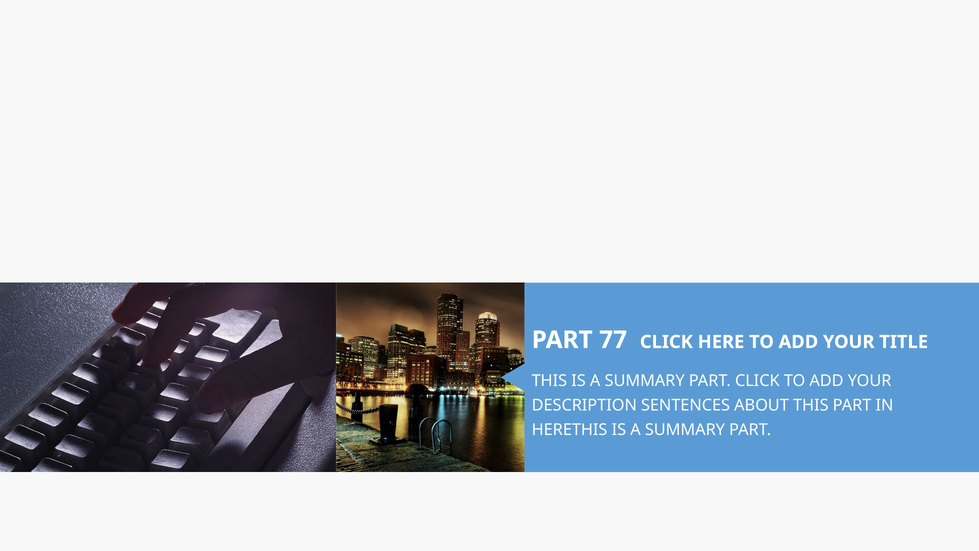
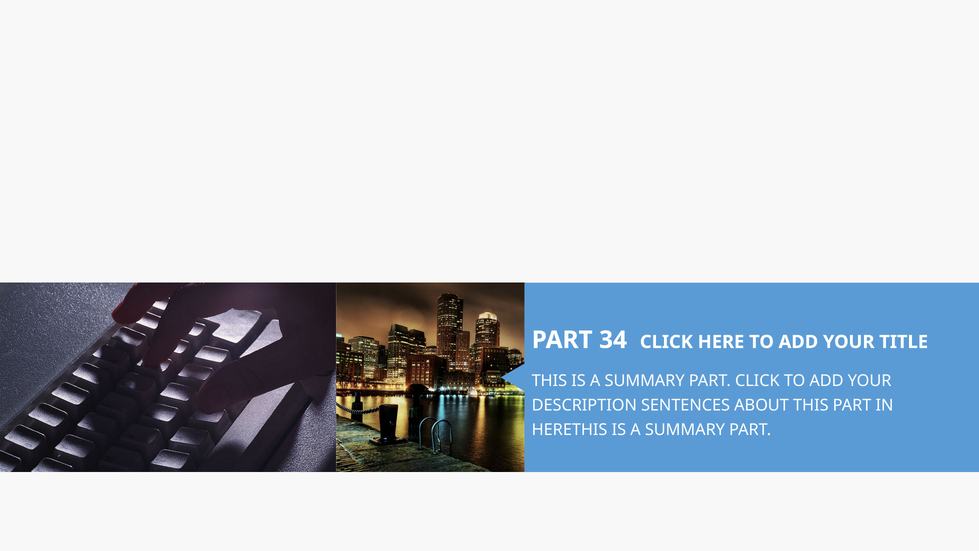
77: 77 -> 34 (613, 340)
